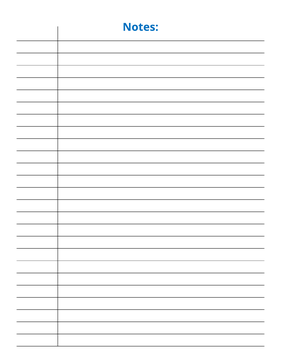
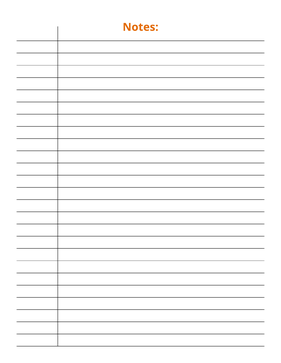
Notes colour: blue -> orange (140, 27)
